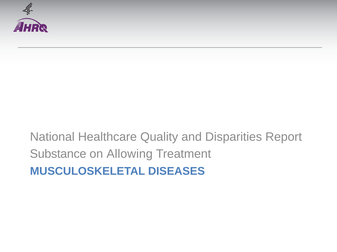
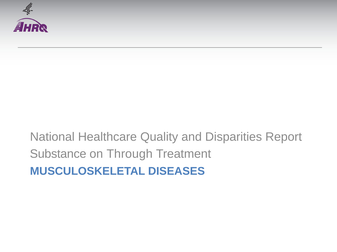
Allowing: Allowing -> Through (130, 154)
